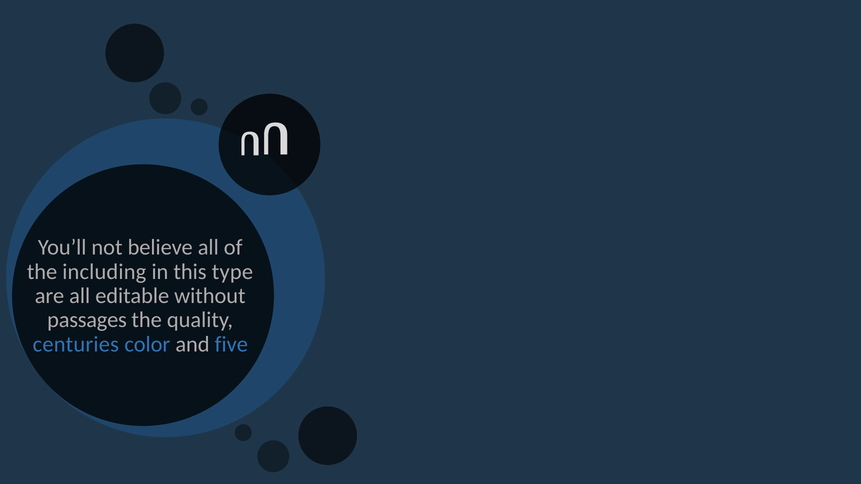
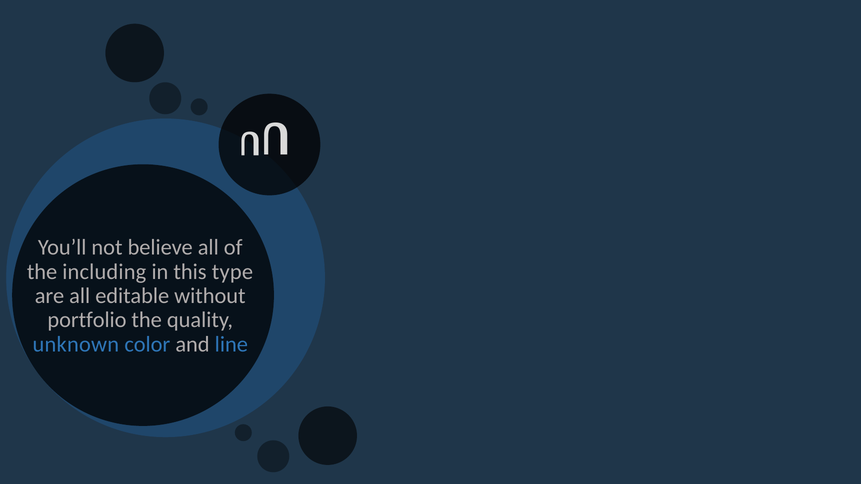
passages: passages -> portfolio (87, 320)
centuries: centuries -> unknown (76, 344)
five: five -> line (231, 344)
